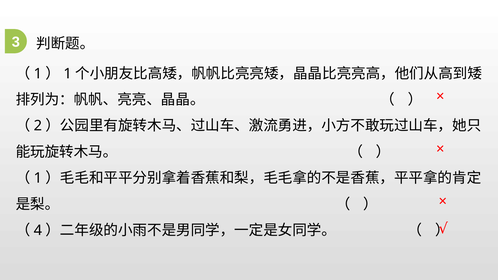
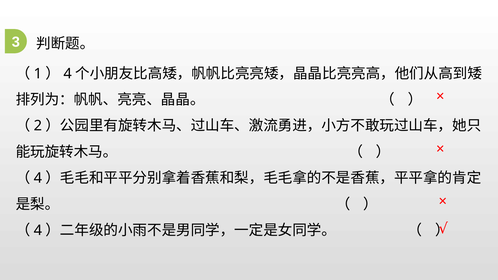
1: 1 -> 4 (68, 74)
1: 1 -> 4 (38, 178)
